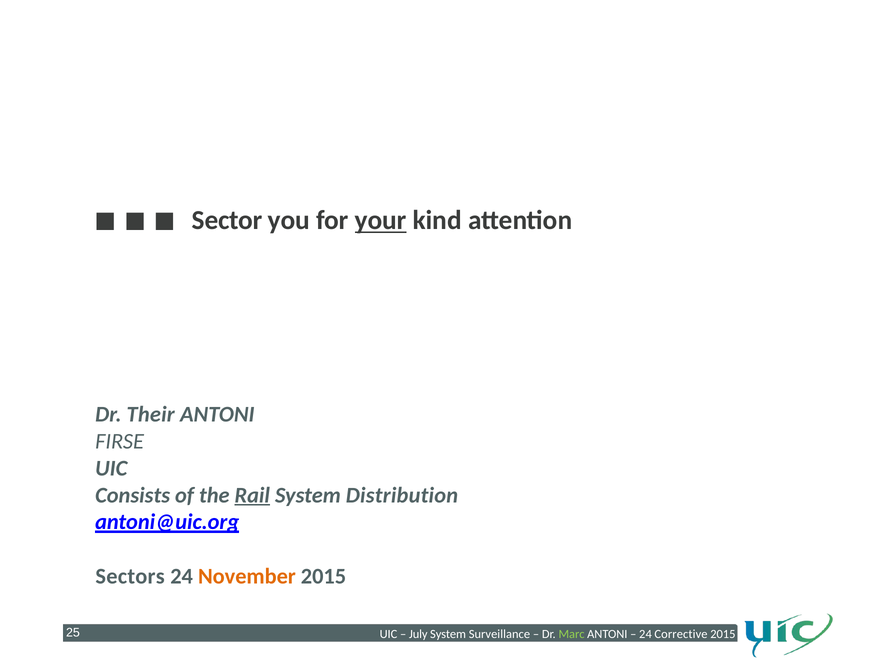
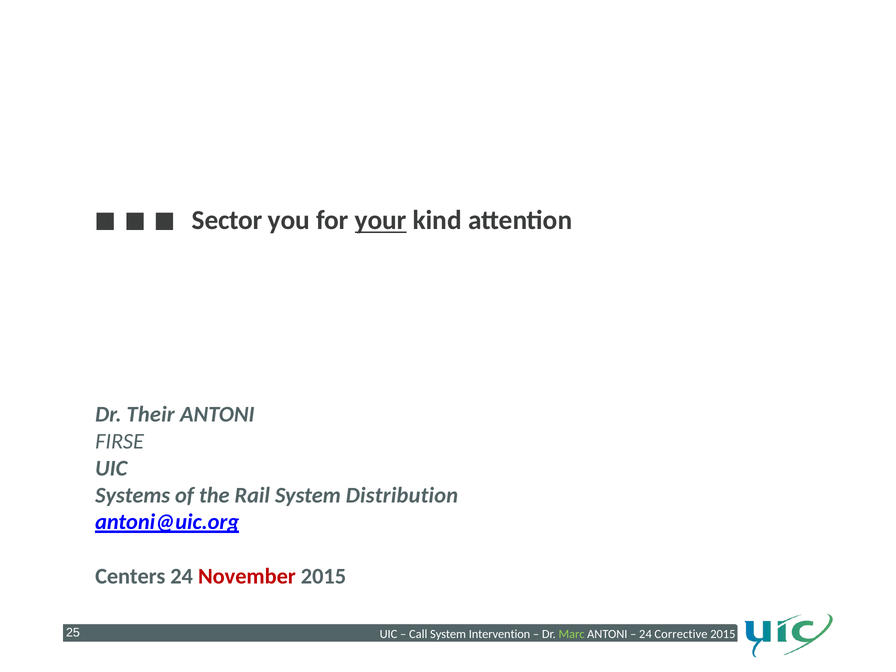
Consists: Consists -> Systems (133, 495)
Rail underline: present -> none (252, 495)
Sectors: Sectors -> Centers (130, 576)
November colour: orange -> red (247, 576)
July: July -> Call (418, 634)
Surveillance: Surveillance -> Intervention (500, 634)
